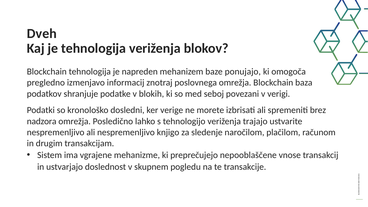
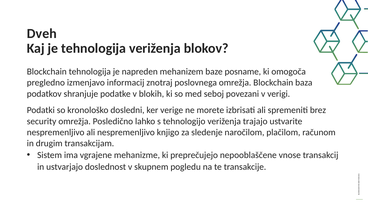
ponujajo: ponujajo -> posname (243, 72)
nadzora: nadzora -> security (42, 121)
